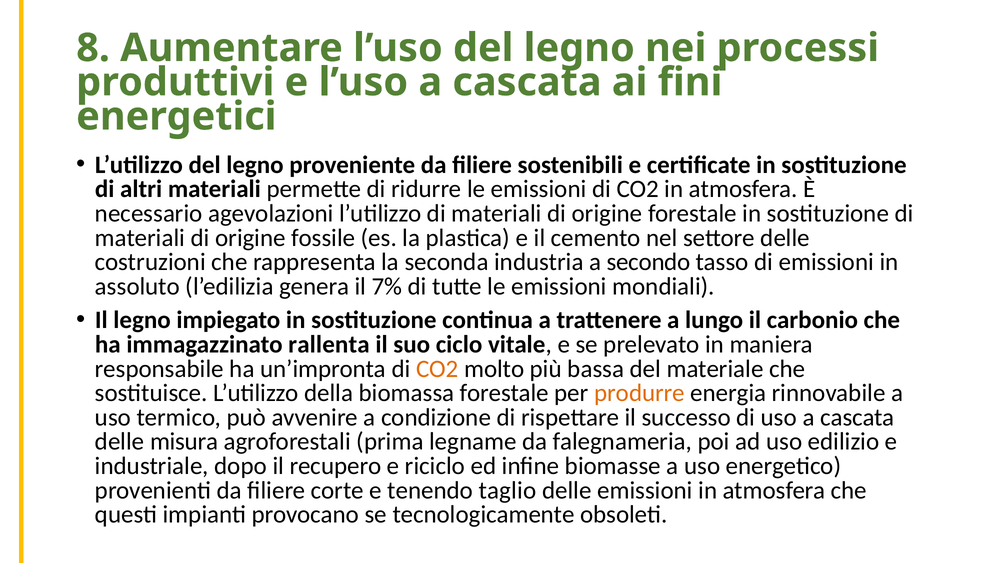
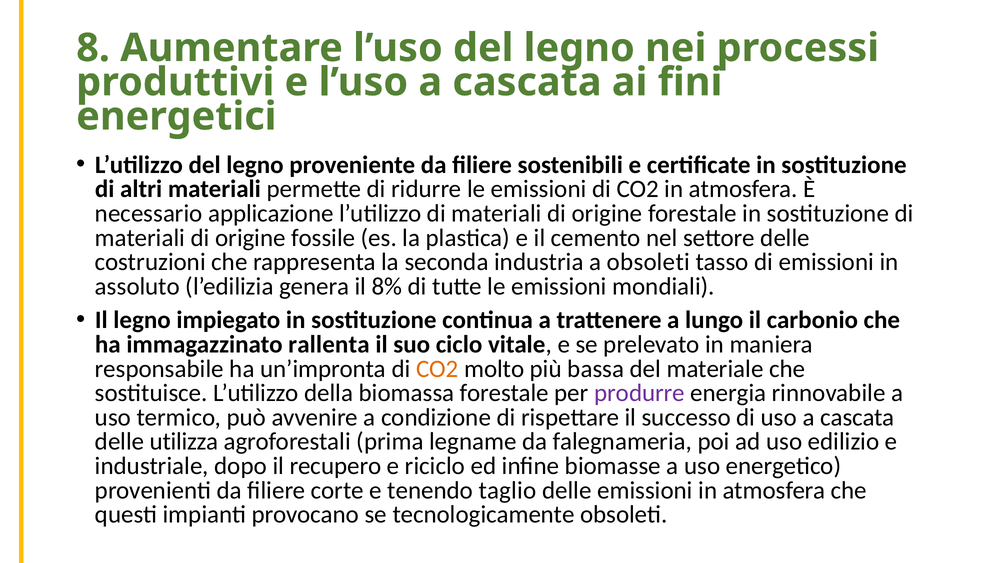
agevolazioni: agevolazioni -> applicazione (271, 213)
a secondo: secondo -> obsoleti (648, 262)
7%: 7% -> 8% (387, 286)
produrre colour: orange -> purple (640, 393)
misura: misura -> utilizza (184, 441)
